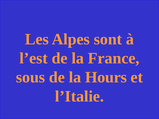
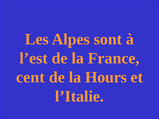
sous: sous -> cent (30, 77)
